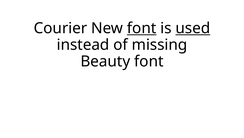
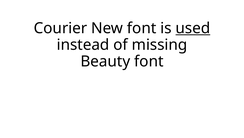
font underline: present -> none (142, 28)
